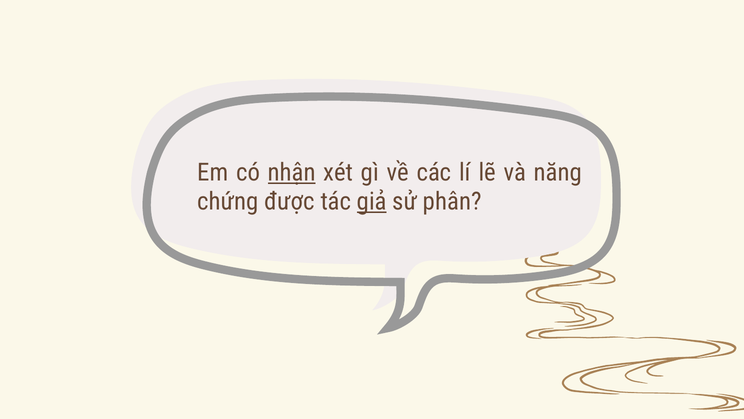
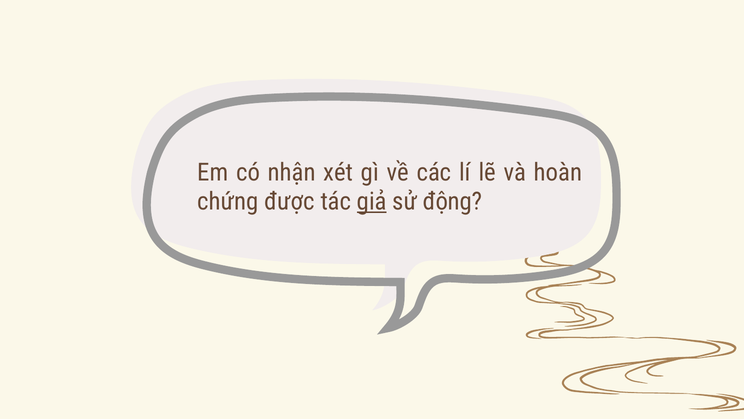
nhận underline: present -> none (292, 172)
năng: năng -> hoàn (558, 172)
phân: phân -> động (452, 201)
